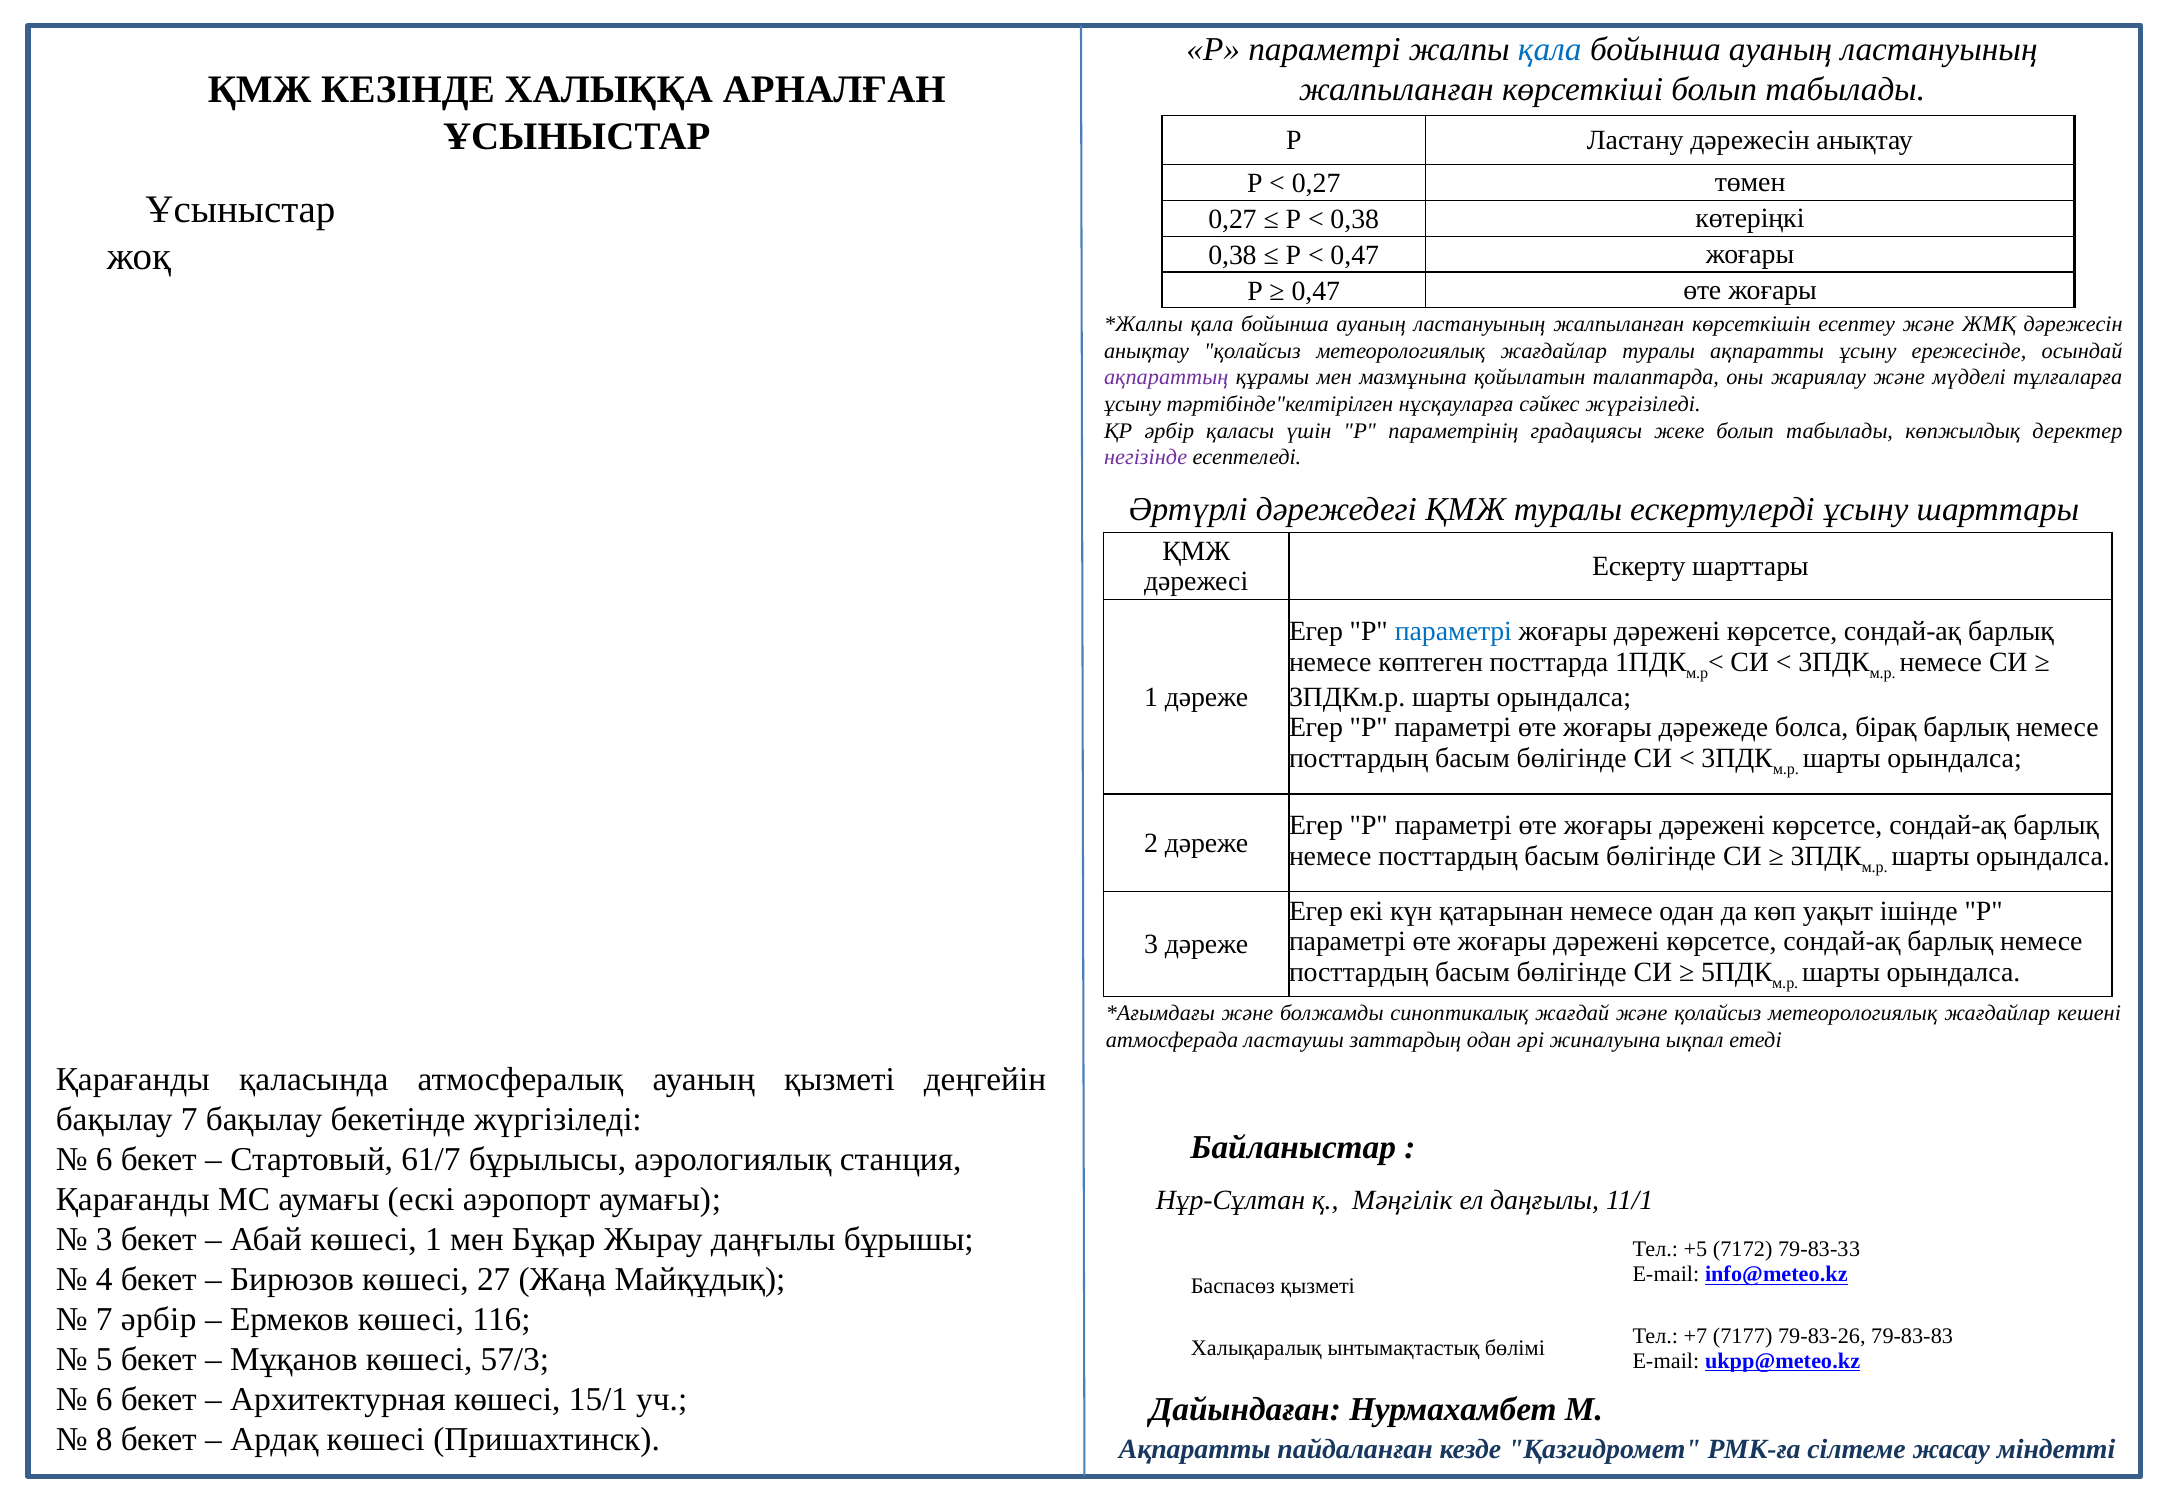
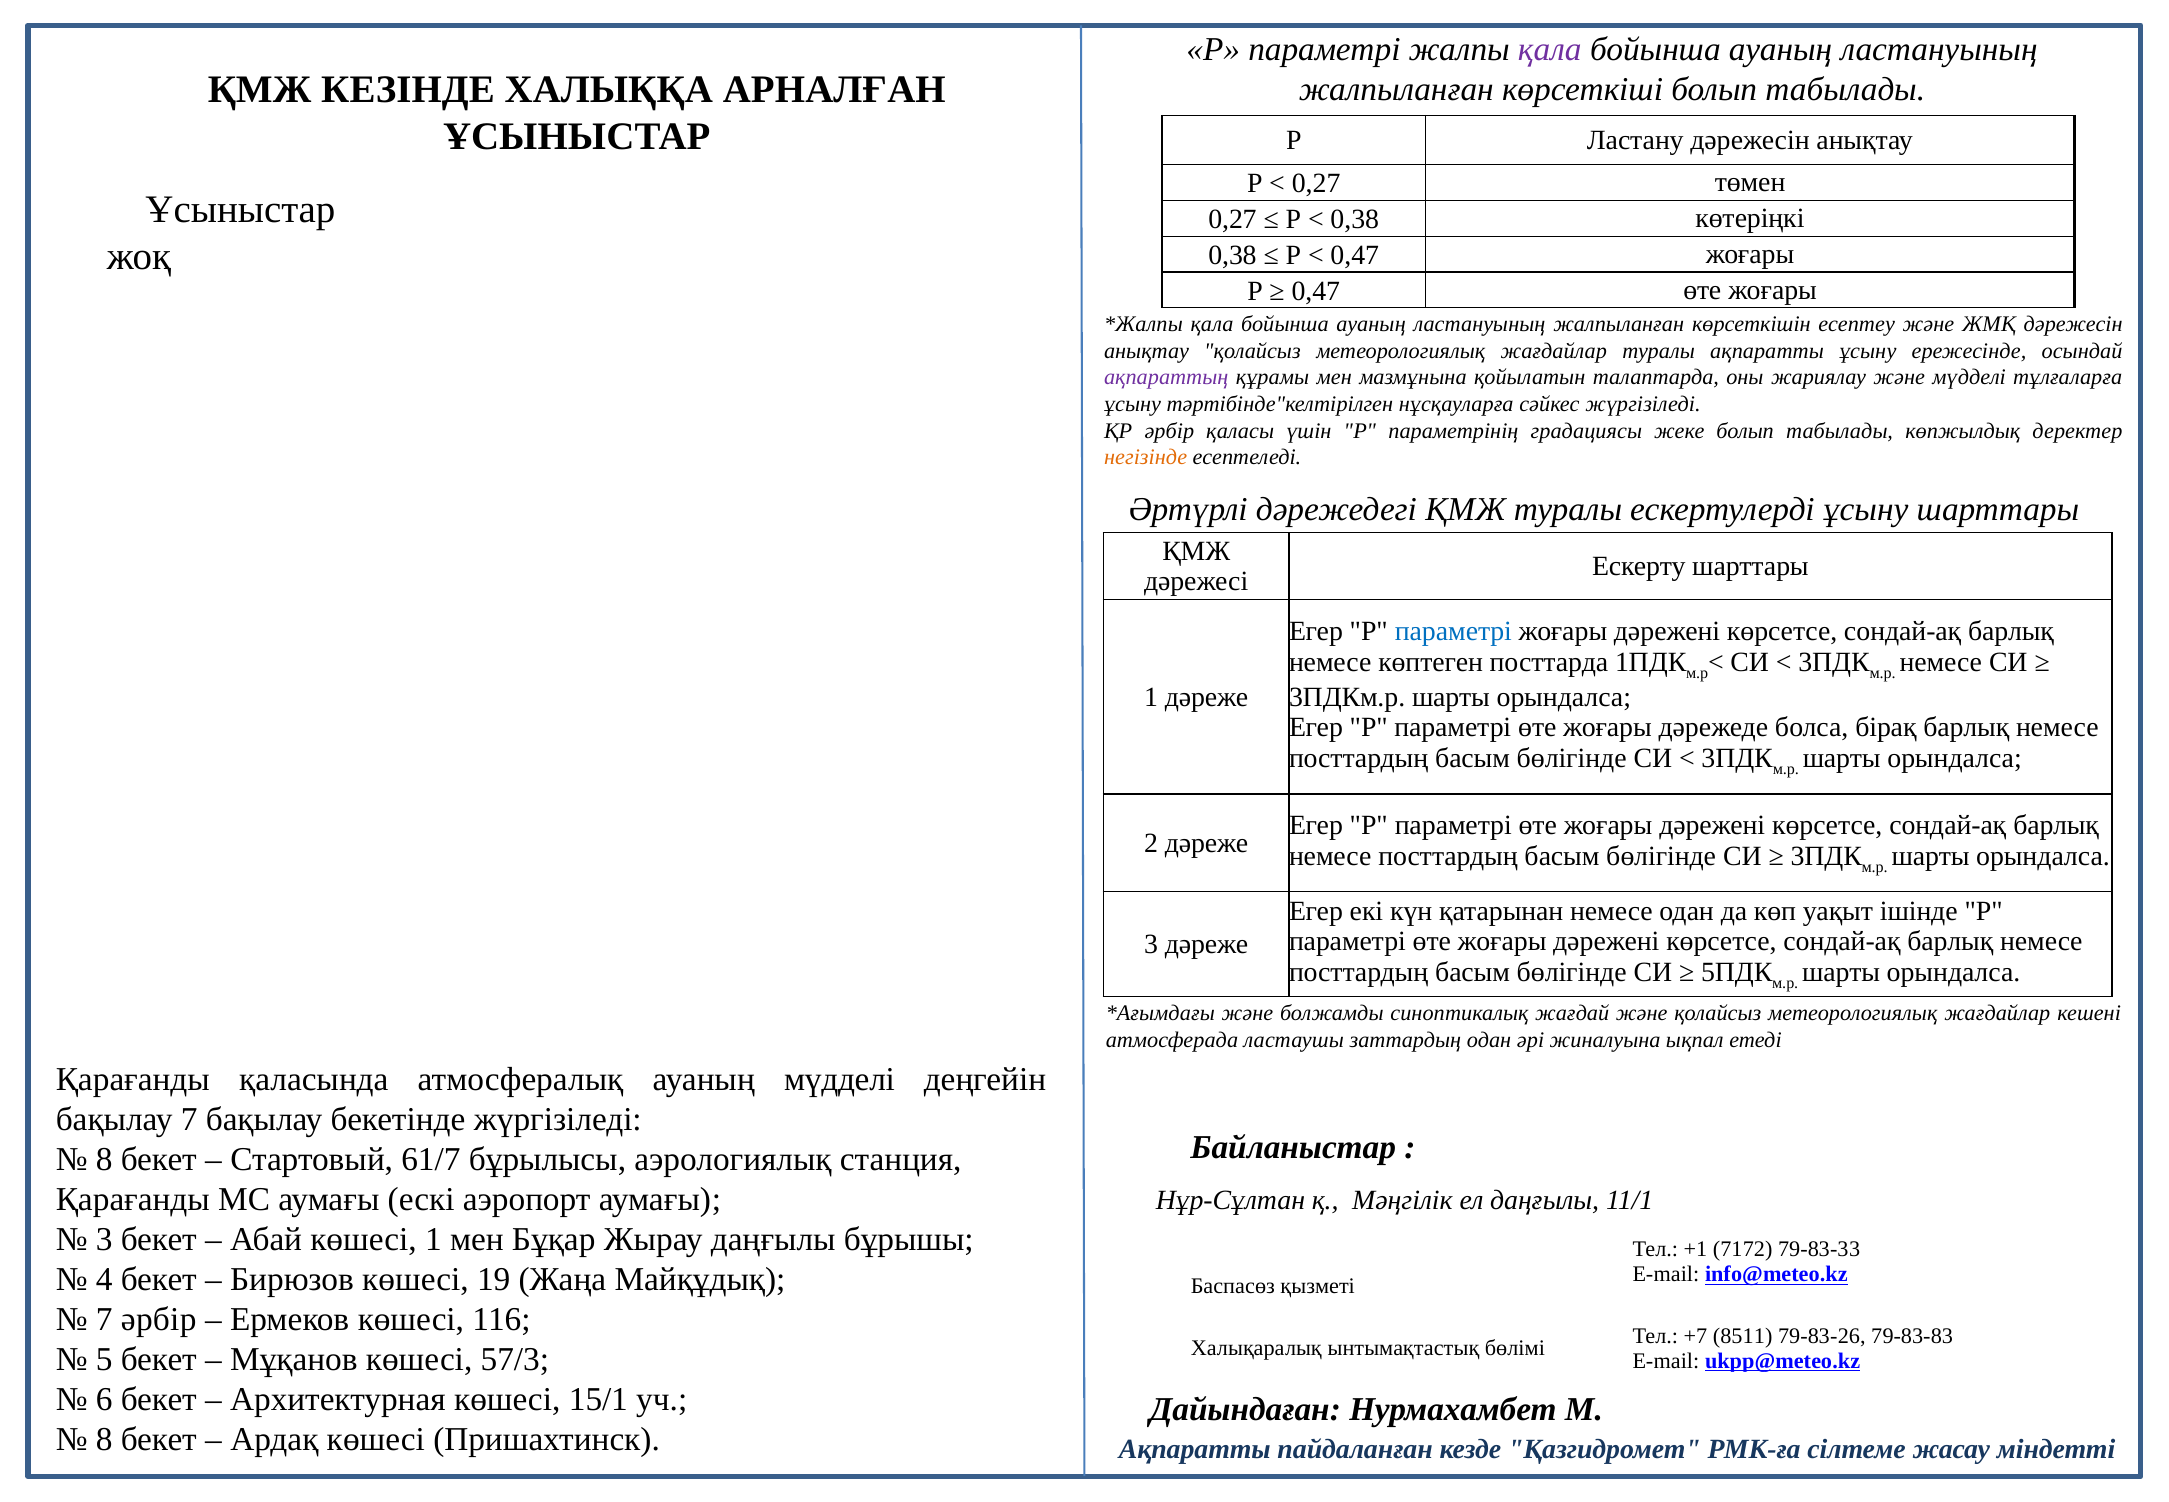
қала colour: blue -> purple (1550, 49)
негізінде colour: purple -> orange (1146, 457)
ауаның қызметі: қызметі -> мүдделі (839, 1079)
6: 6 -> 8 (104, 1159)
+5: +5 -> +1 (1695, 1249)
27: 27 -> 19 (494, 1279)
7177: 7177 -> 8511 (1743, 1336)
